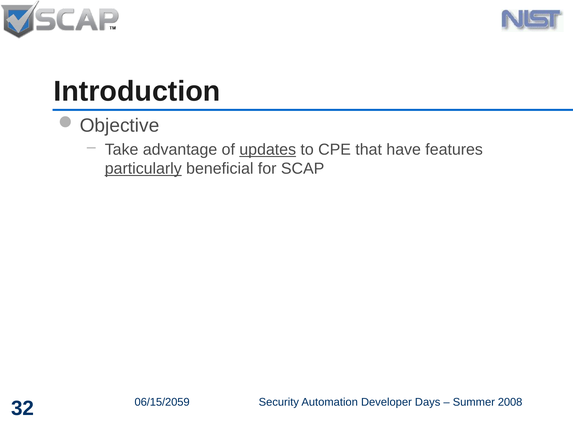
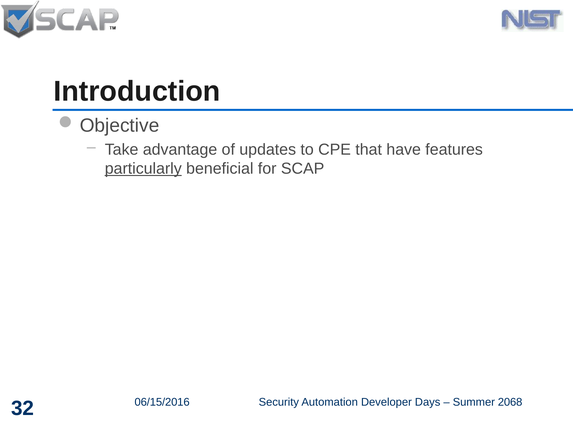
updates underline: present -> none (268, 149)
06/15/2059: 06/15/2059 -> 06/15/2016 (162, 402)
2008: 2008 -> 2068 (510, 402)
